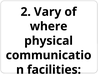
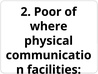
Vary: Vary -> Poor (48, 12)
